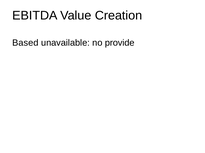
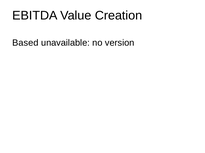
provide: provide -> version (120, 43)
